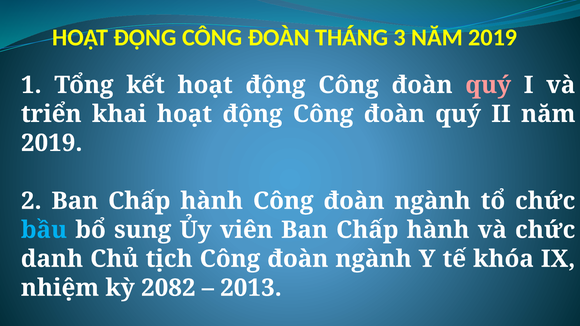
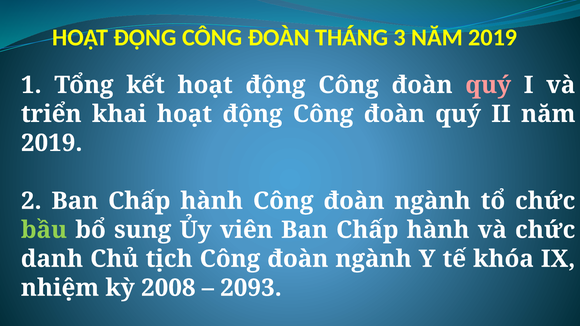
bầu colour: light blue -> light green (44, 230)
2082: 2082 -> 2008 (168, 288)
2013: 2013 -> 2093 (251, 288)
